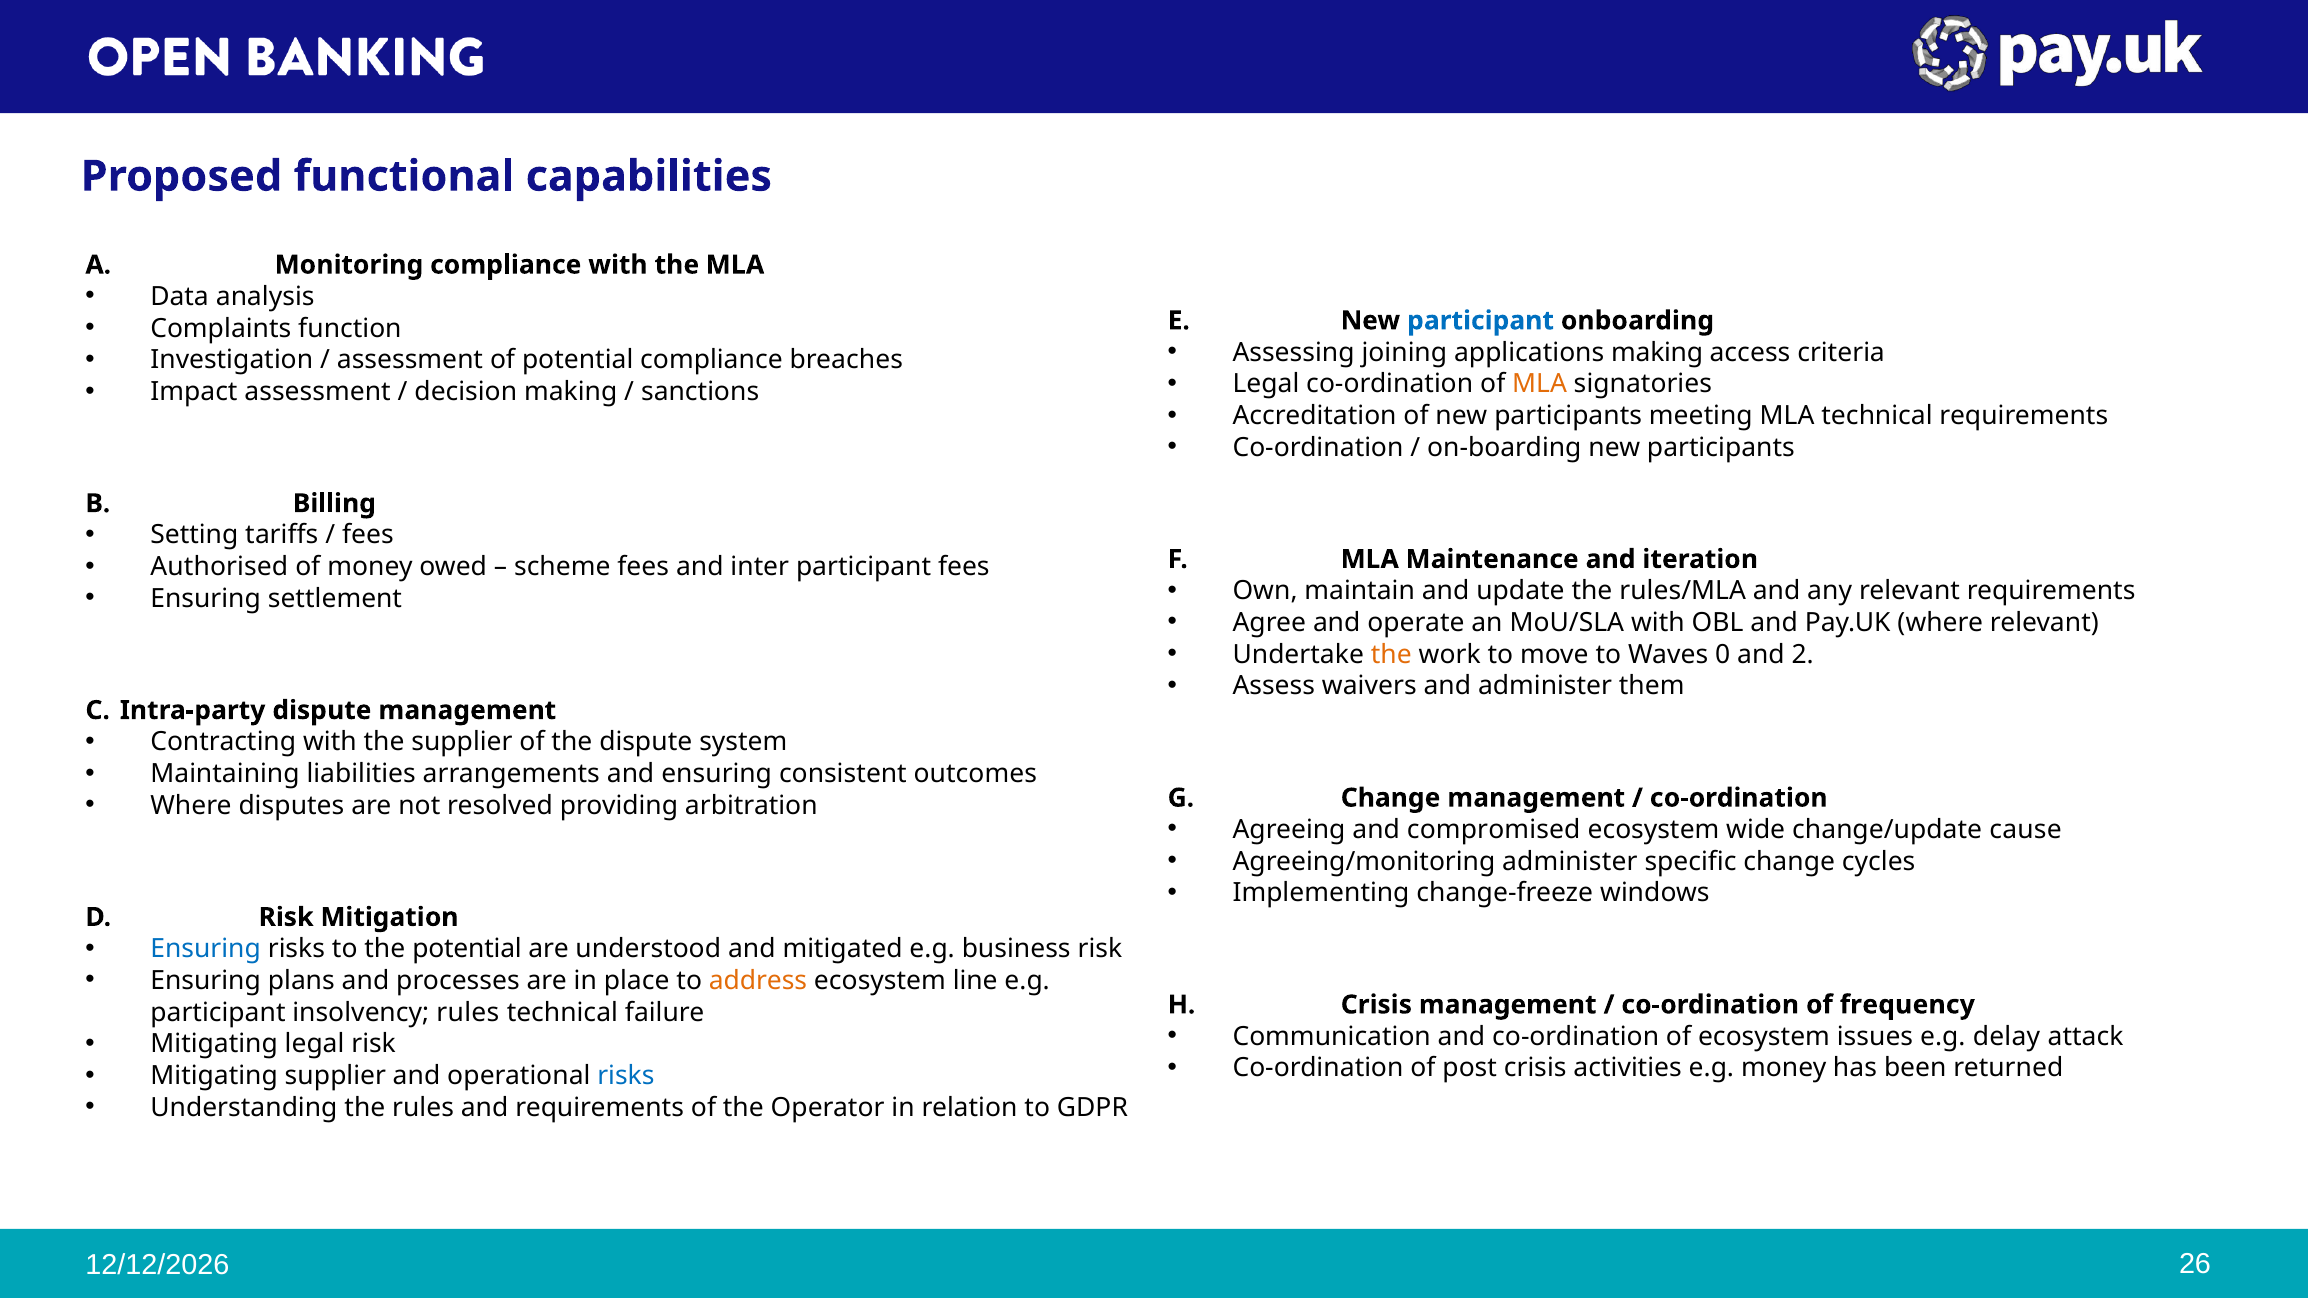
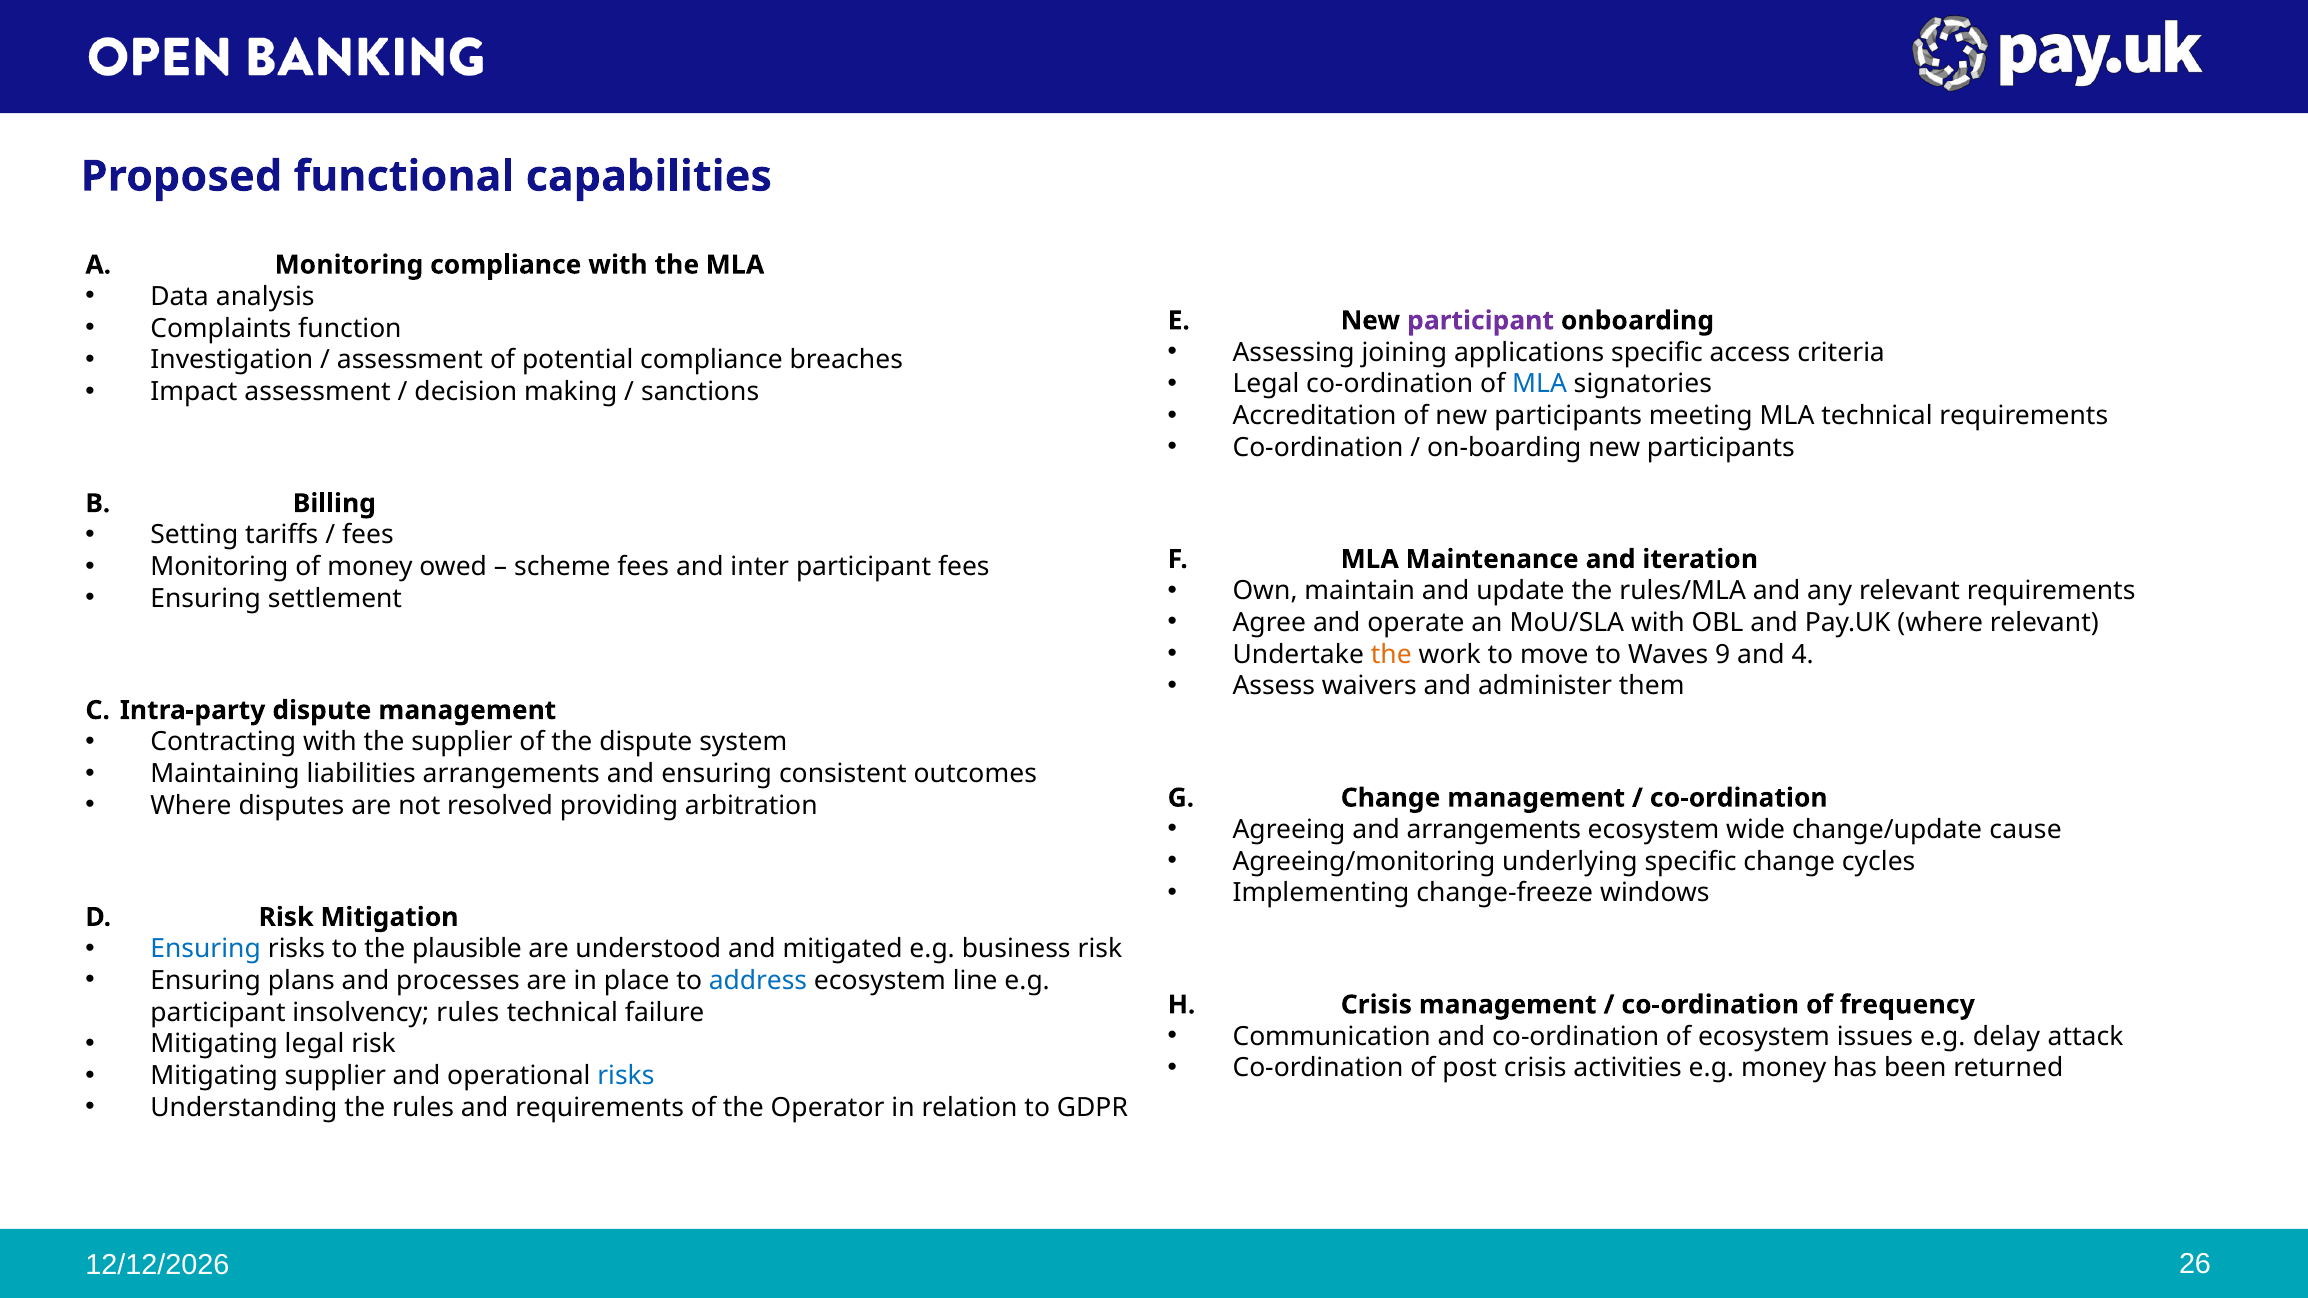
participant colour: blue -> purple (1480, 321)
applications making: making -> specific (1657, 352)
MLA colour: orange -> blue (1540, 384)
Authorised: Authorised -> Monitoring (219, 567)
0: 0 -> 9 (1723, 655)
2: 2 -> 4 (1803, 655)
and compromised: compromised -> arrangements (1494, 830)
Agreeing/monitoring administer: administer -> underlying (1570, 862)
the potential: potential -> plausible (467, 949)
address colour: orange -> blue (758, 981)
